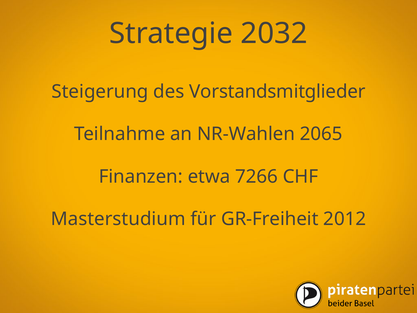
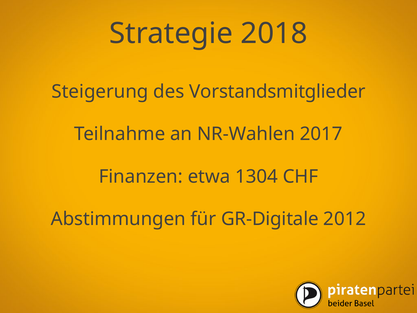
2032: 2032 -> 2018 (274, 34)
2065: 2065 -> 2017 (321, 134)
7266: 7266 -> 1304 (256, 176)
Masterstudium: Masterstudium -> Abstimmungen (118, 219)
GR-Freiheit: GR-Freiheit -> GR-Digitale (270, 219)
